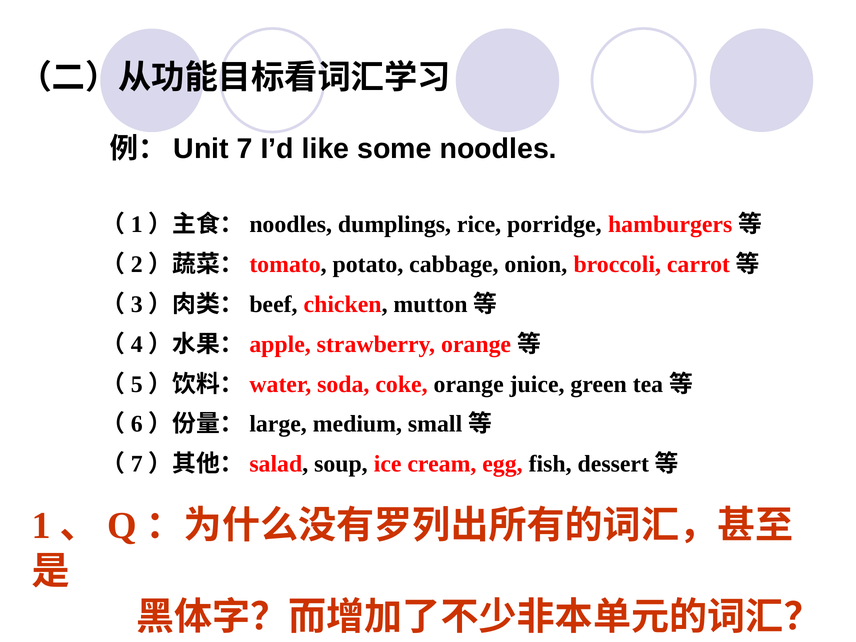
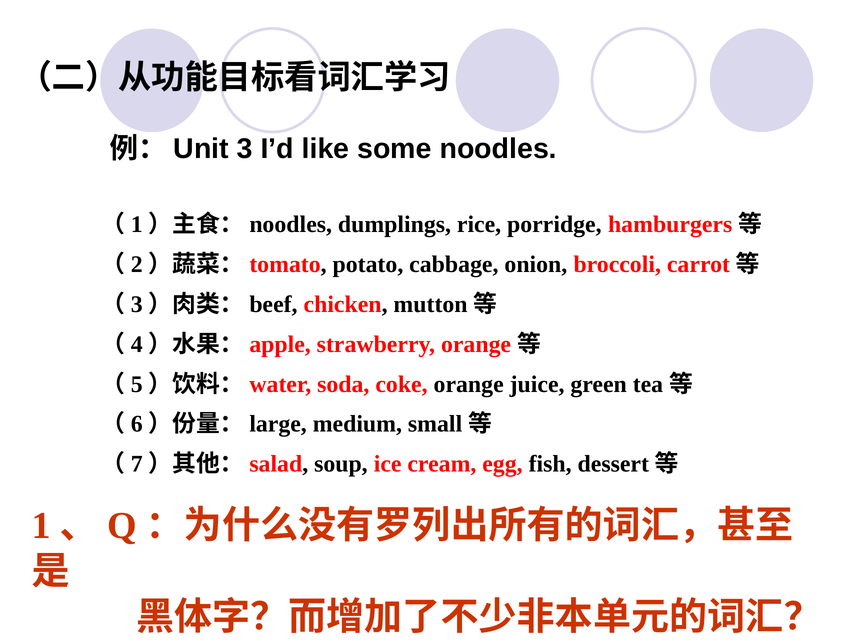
7: 7 -> 3 (245, 149)
